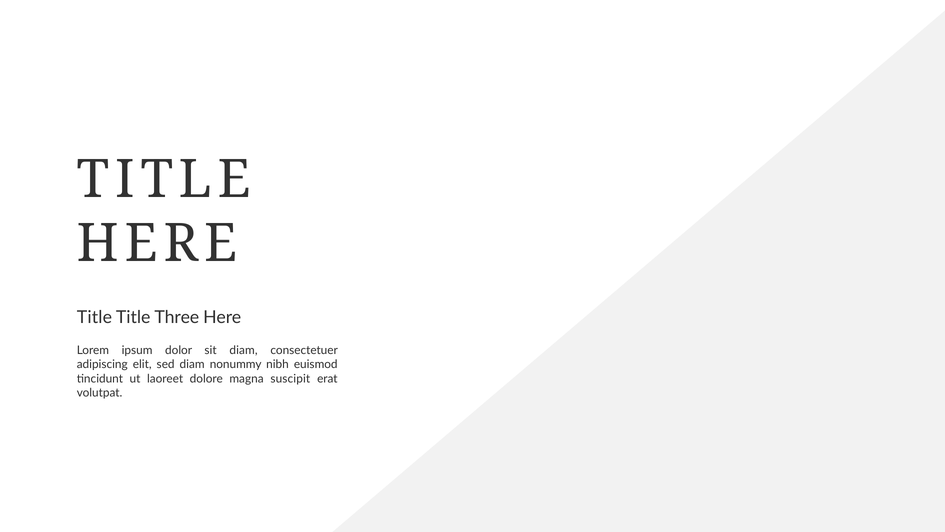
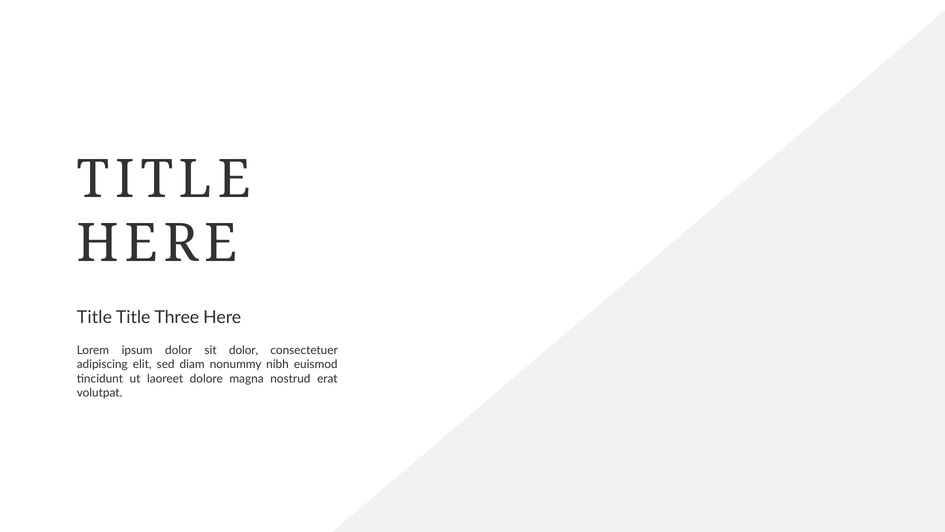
sit diam: diam -> dolor (244, 350)
suscipit: suscipit -> nostrud (290, 378)
